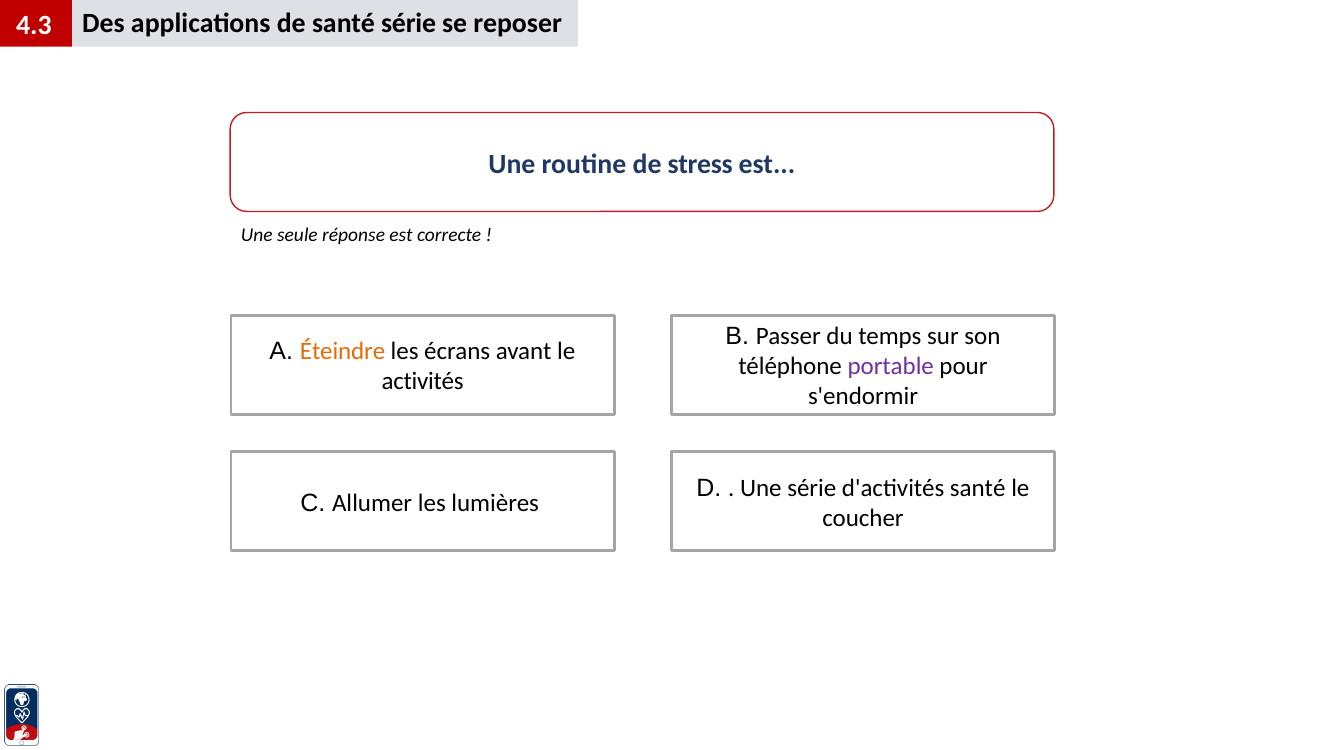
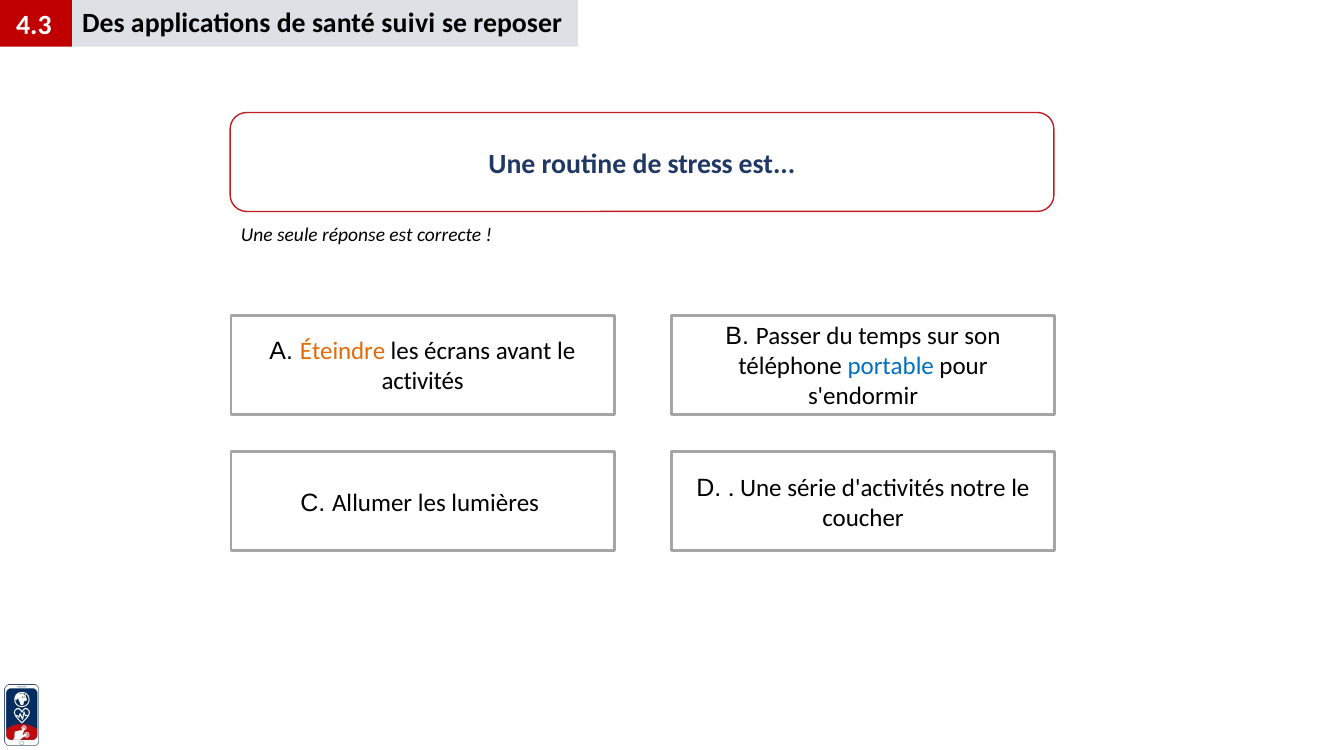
série: série -> suivi (408, 23)
portable colour: purple -> blue (891, 366)
d'activités santé: santé -> notre (978, 488)
